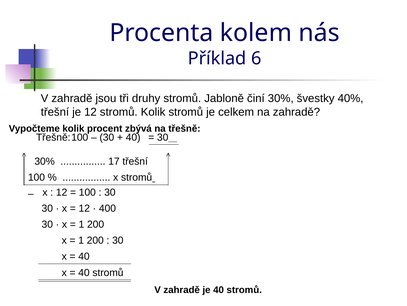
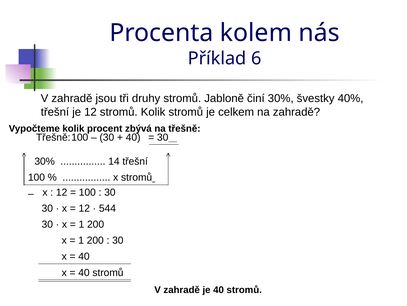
17: 17 -> 14 (114, 161)
400: 400 -> 544 (107, 208)
